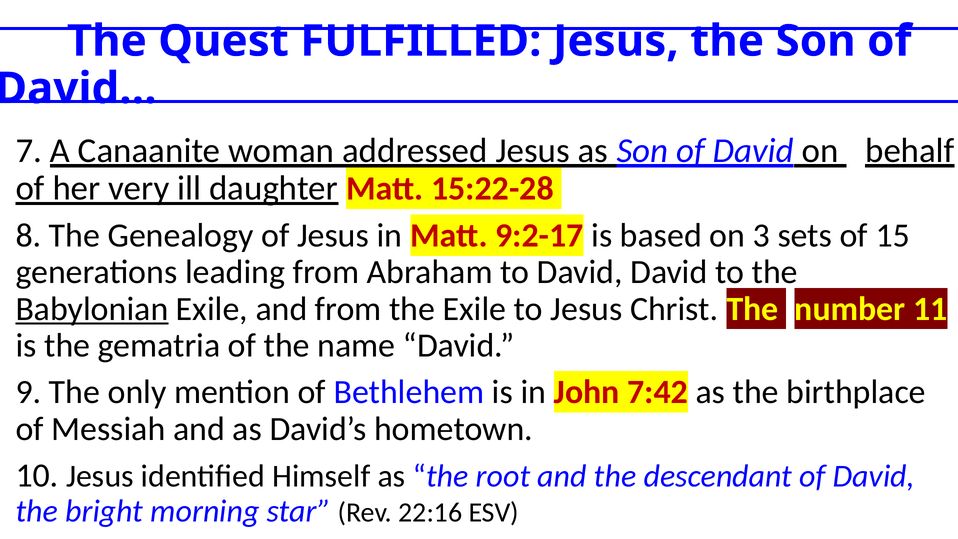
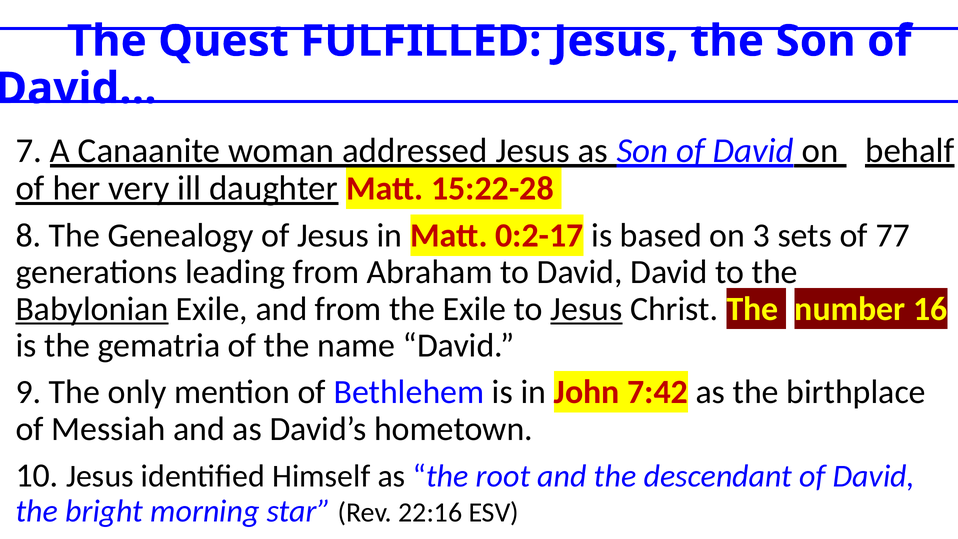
9:2-17: 9:2-17 -> 0:2-17 (539, 236)
15: 15 -> 77 (893, 236)
Jesus underline: none -> present (586, 309)
11: 11 -> 16 (930, 309)
